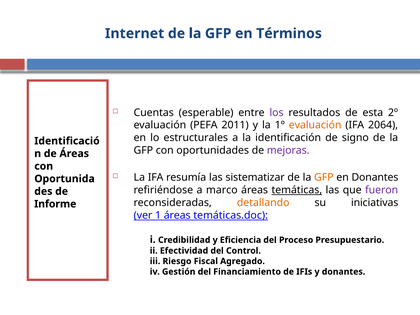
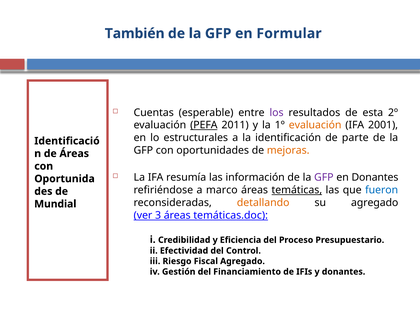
Internet: Internet -> También (135, 33)
Términos: Términos -> Formular (289, 33)
PEFA underline: none -> present (204, 125)
2064: 2064 -> 2001 (383, 125)
signo: signo -> parte (355, 138)
mejoras colour: purple -> orange (288, 150)
sistematizar: sistematizar -> información (255, 177)
GFP colour: orange -> purple (324, 177)
fueron colour: purple -> blue (382, 190)
su iniciativas: iniciativas -> agregado (375, 203)
Informe: Informe -> Mundial (55, 204)
1: 1 -> 3 (158, 215)
